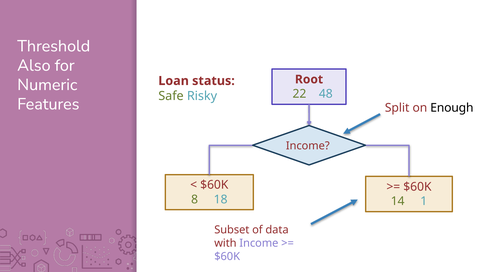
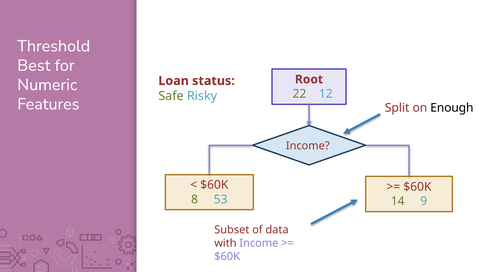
Also: Also -> Best (34, 65)
48: 48 -> 12 (326, 94)
18: 18 -> 53 (221, 199)
1: 1 -> 9 (424, 201)
